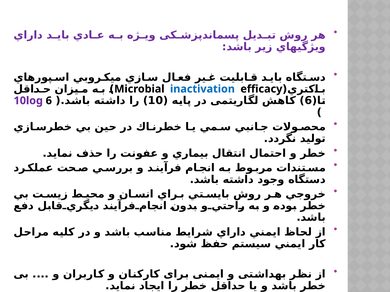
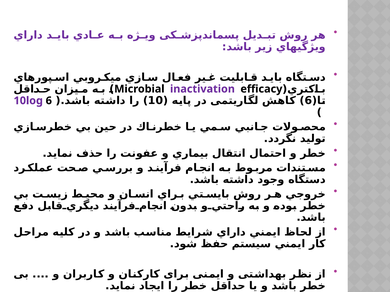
inactivation colour: blue -> purple (202, 89)
